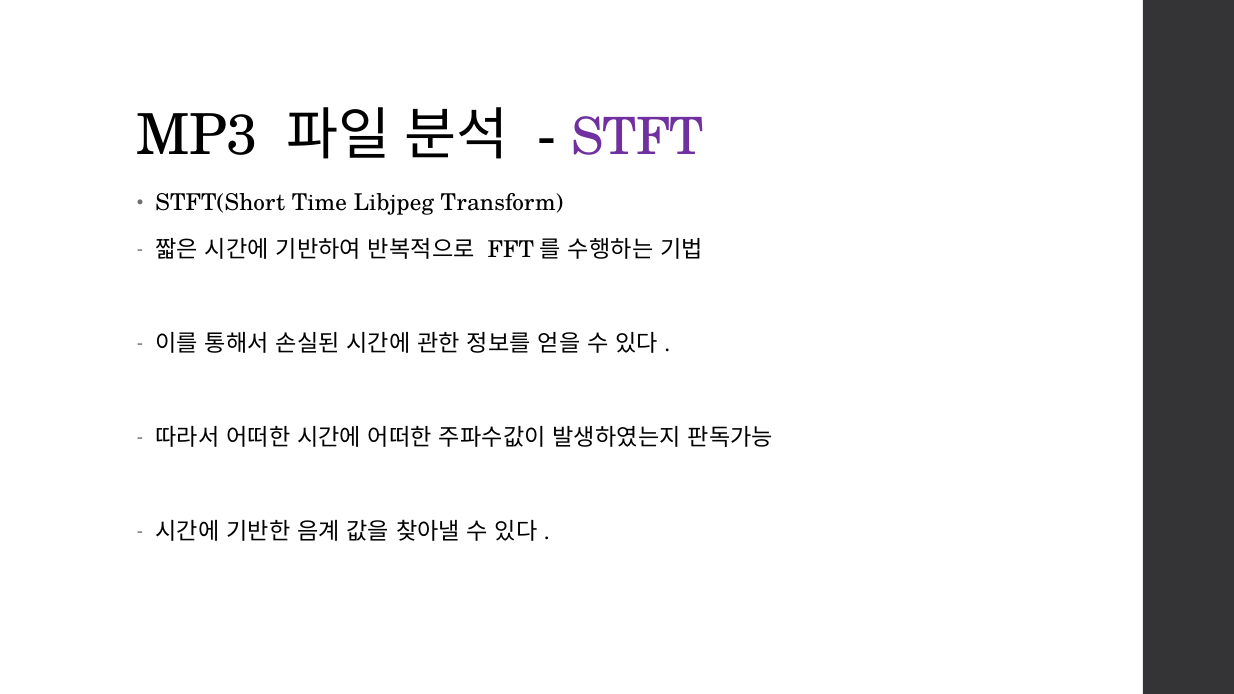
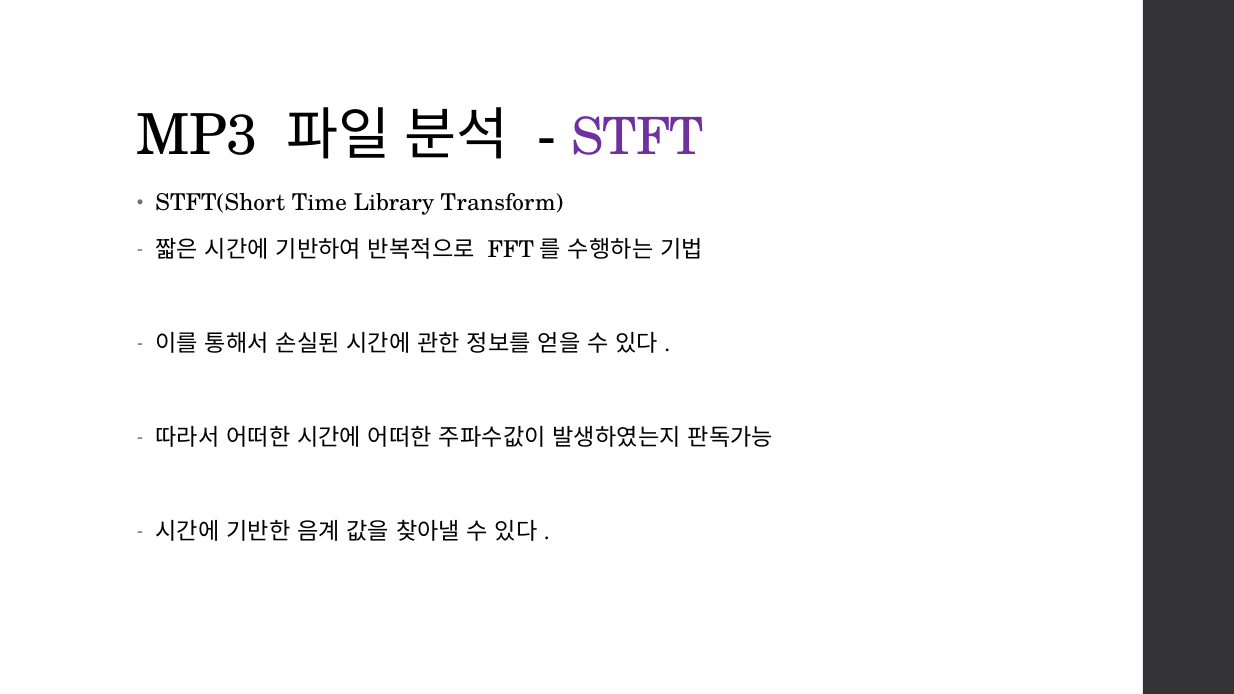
Libjpeg: Libjpeg -> Library (394, 203)
